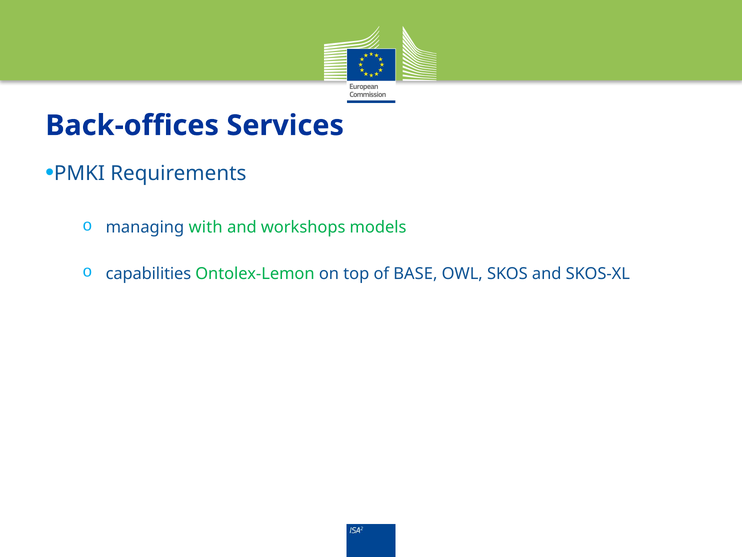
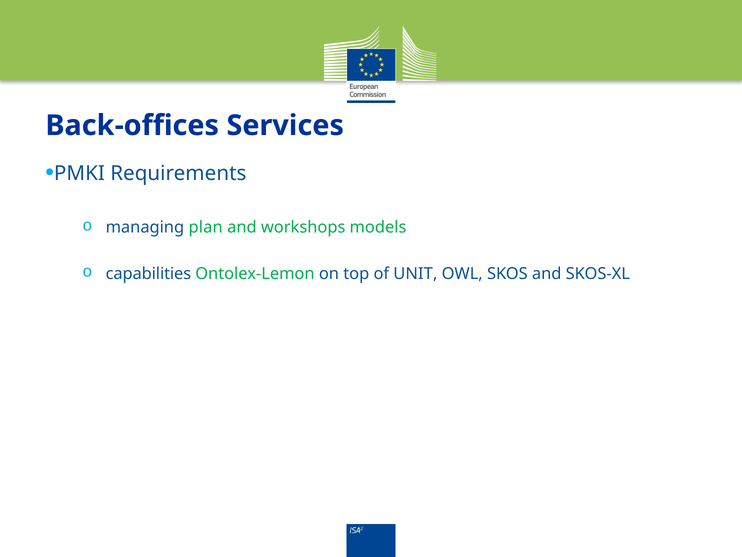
with: with -> plan (206, 227)
BASE: BASE -> UNIT (415, 273)
